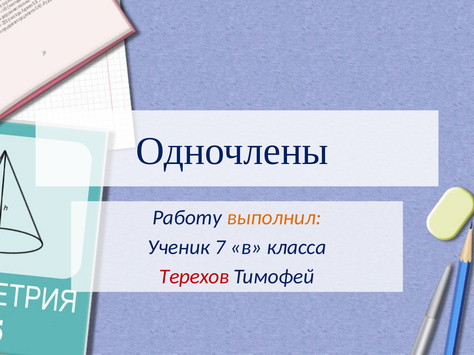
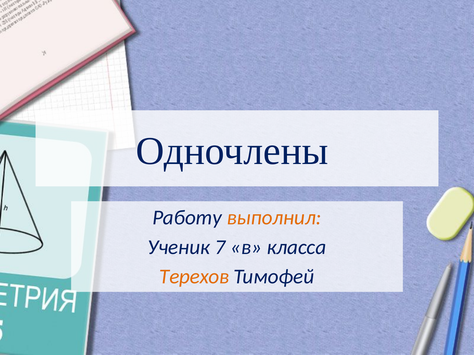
Терехов colour: red -> orange (194, 277)
